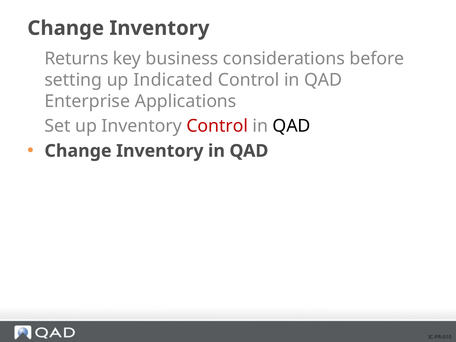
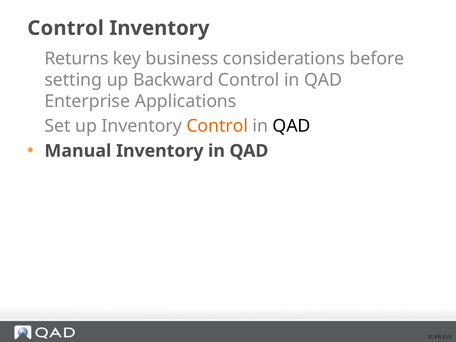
Change: Change -> Control (66, 28)
Indicated: Indicated -> Backward (173, 80)
Control colour: red -> orange (217, 126)
Change: Change -> Manual (78, 151)
